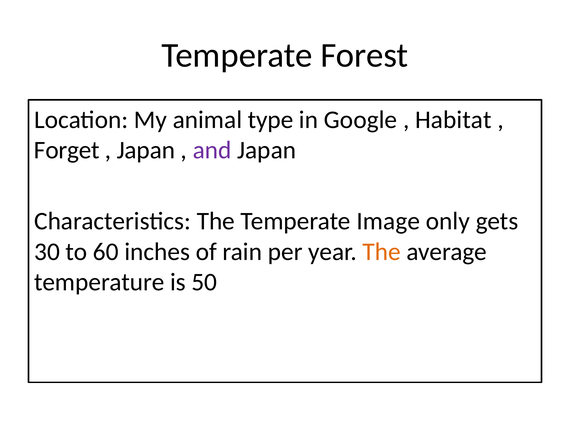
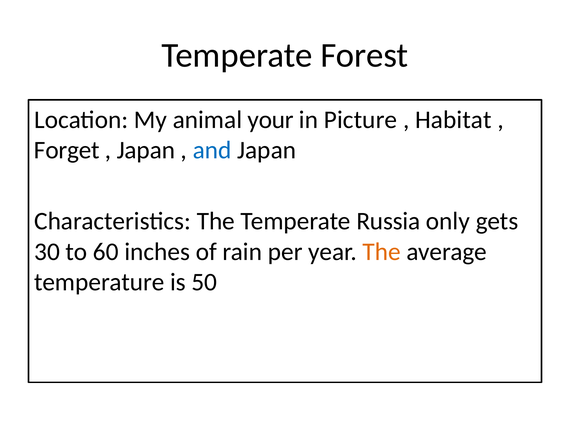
type: type -> your (271, 120)
Google: Google -> Picture (361, 120)
and colour: purple -> blue (212, 150)
Image: Image -> Russia (388, 221)
